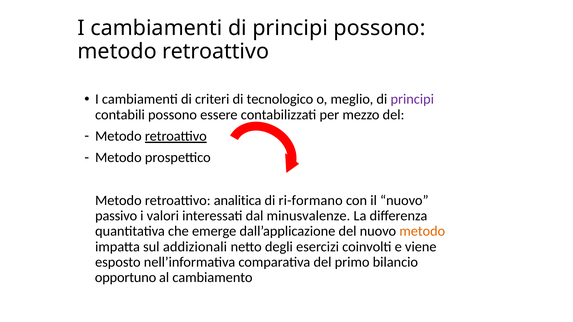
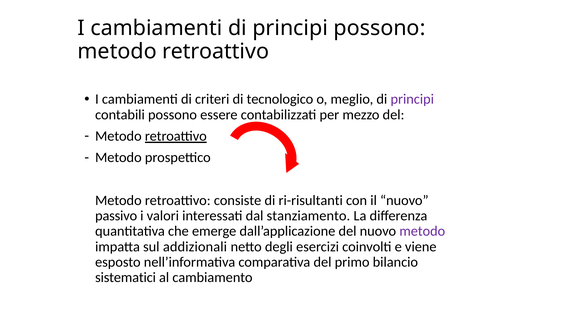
analitica: analitica -> consiste (238, 201)
ri-formano: ri-formano -> ri-risultanti (311, 201)
minusvalenze: minusvalenze -> stanziamento (308, 216)
metodo colour: orange -> purple (422, 231)
opportuno: opportuno -> sistematici (126, 278)
